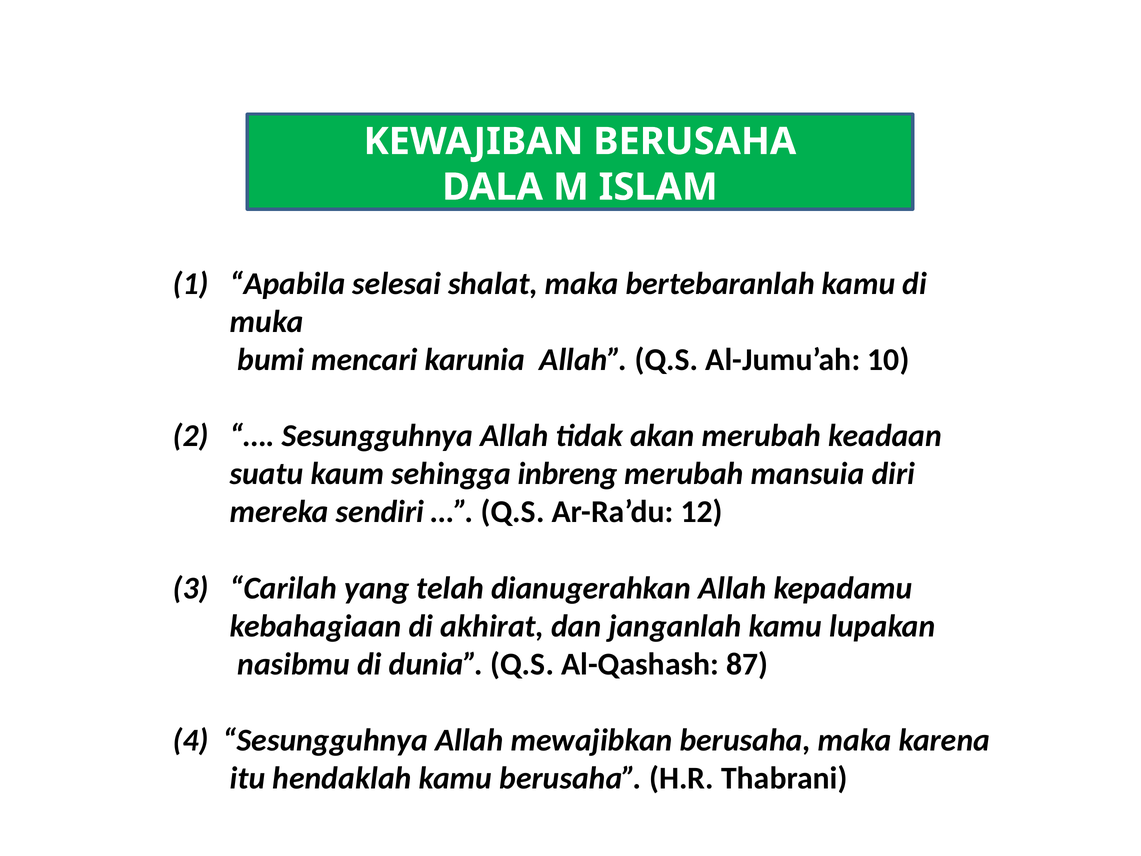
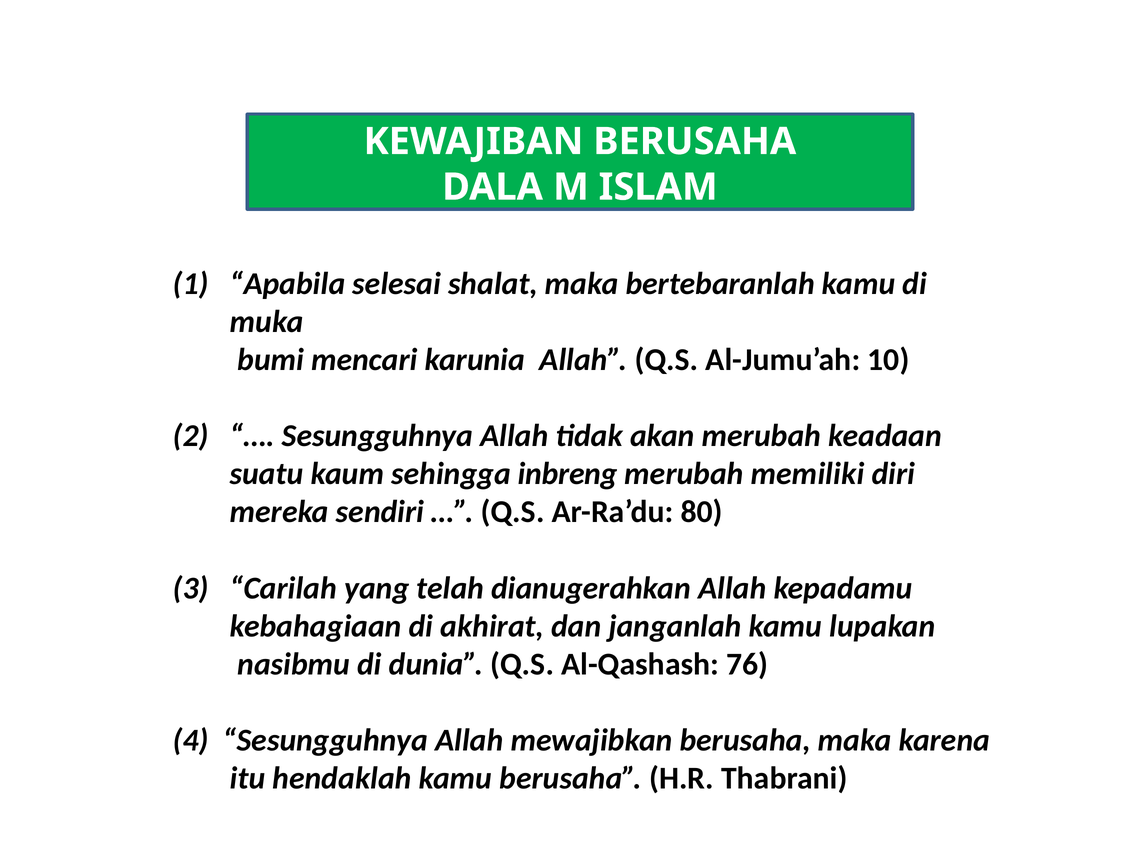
mansuia: mansuia -> memiliki (808, 474)
12: 12 -> 80 (702, 512)
87: 87 -> 76 (747, 664)
